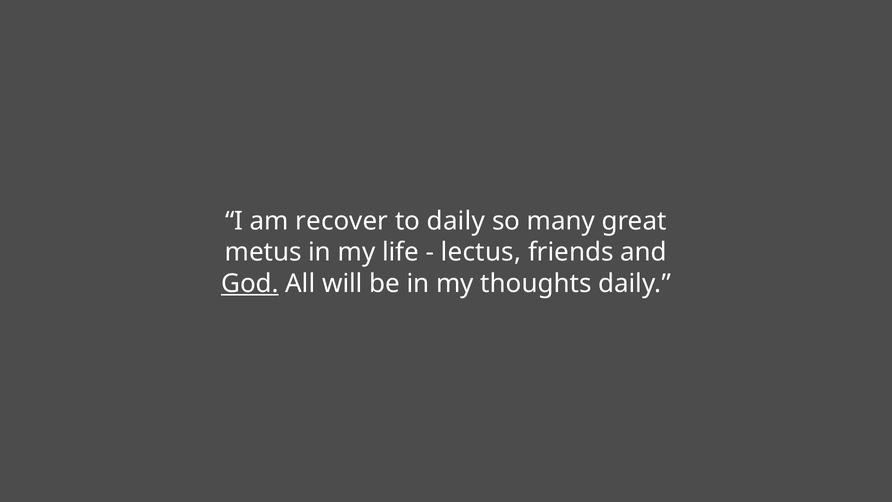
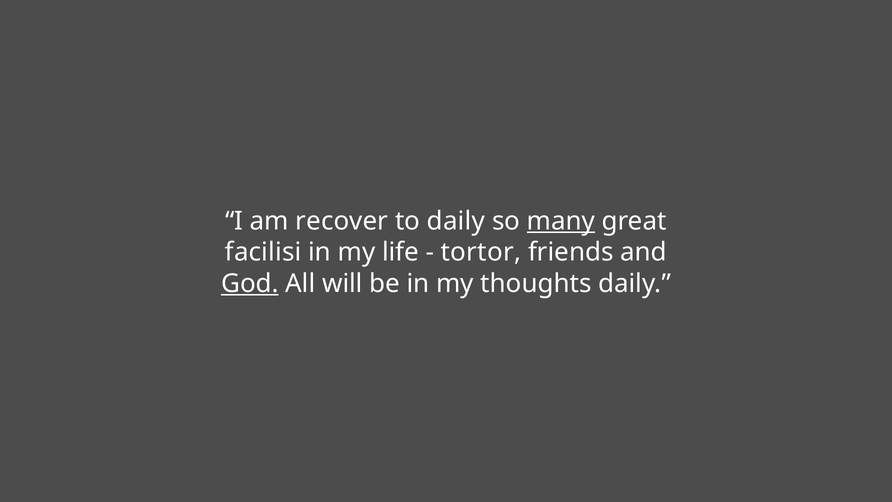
many underline: none -> present (561, 221)
metus: metus -> facilisi (263, 252)
lectus: lectus -> tortor (481, 252)
